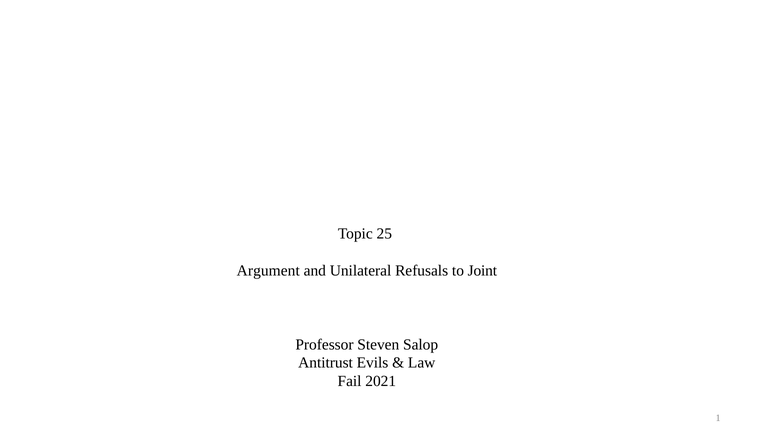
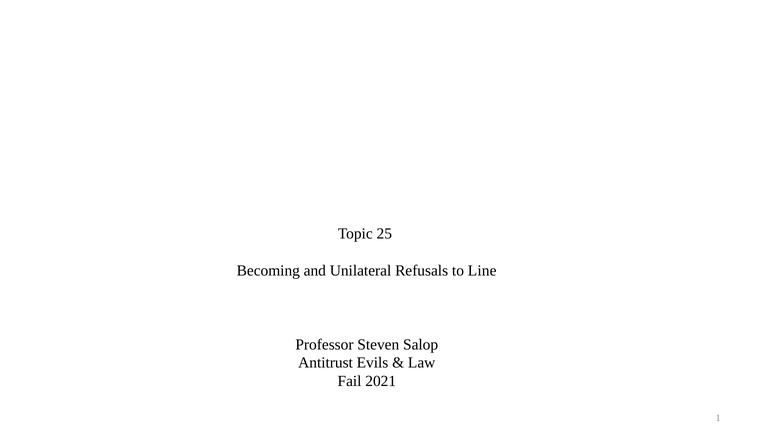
Argument: Argument -> Becoming (268, 271)
Joint: Joint -> Line (482, 271)
